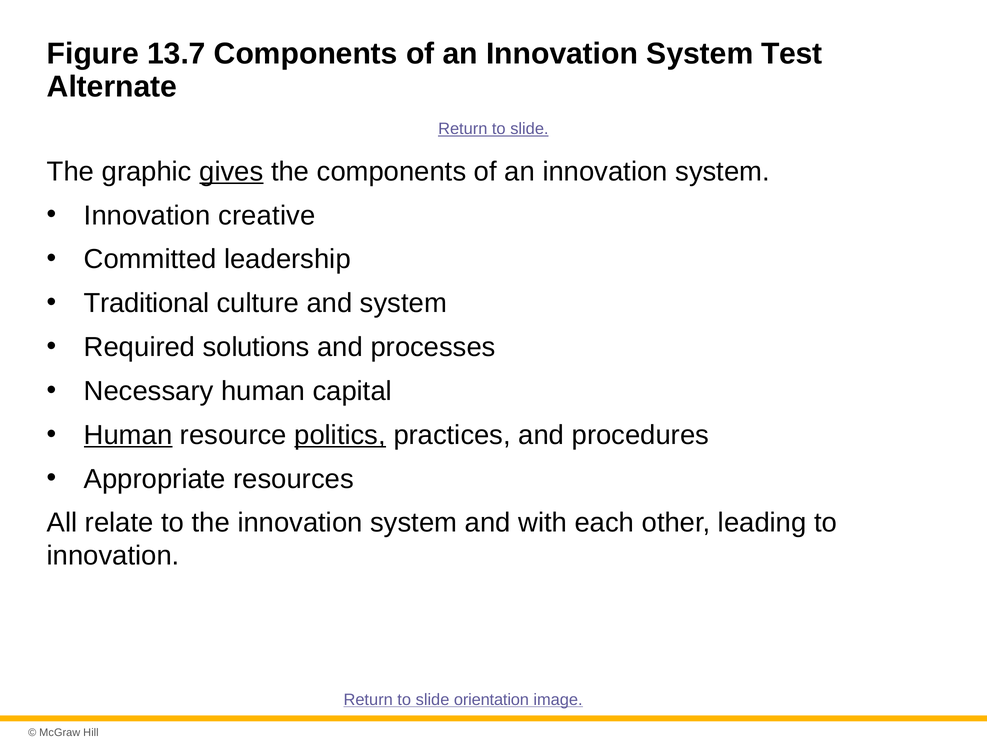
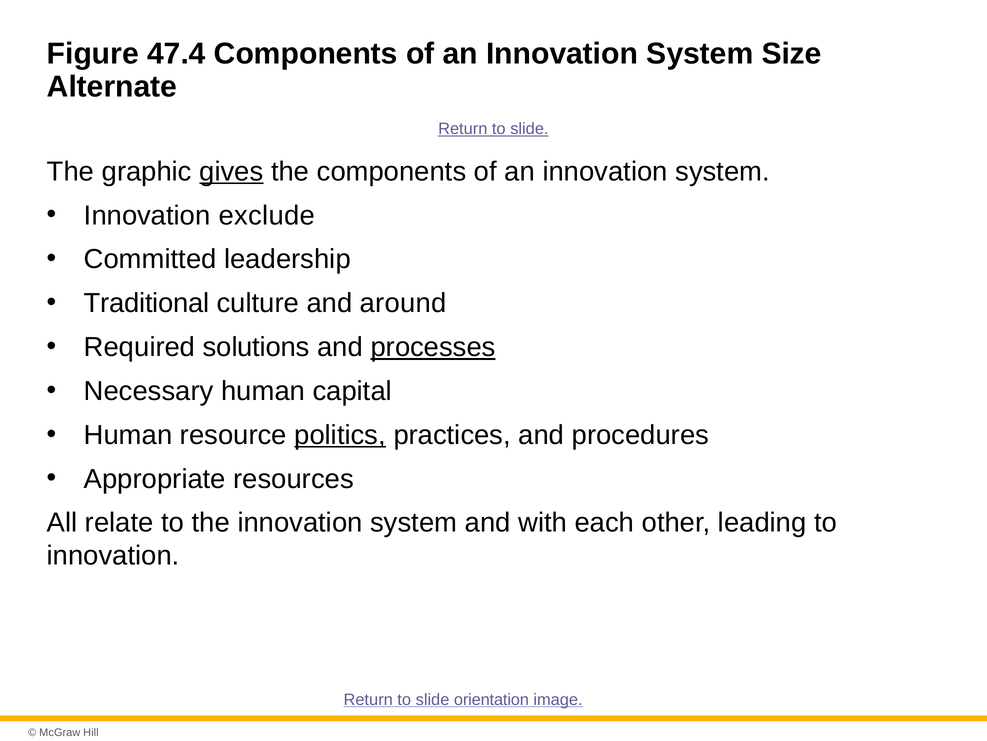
13.7: 13.7 -> 47.4 (176, 54)
Test: Test -> Size (792, 54)
creative: creative -> exclude (267, 215)
and system: system -> around (403, 303)
processes underline: none -> present (433, 347)
Human underline: present -> none (128, 435)
